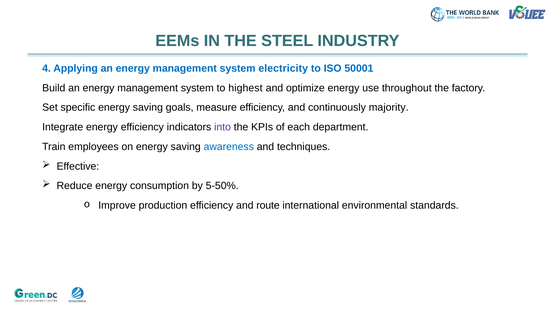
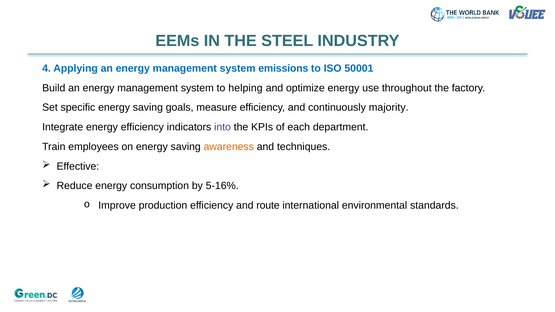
electricity: electricity -> emissions (283, 68)
highest: highest -> helping (245, 88)
awareness colour: blue -> orange (229, 147)
5-50%: 5-50% -> 5-16% (222, 186)
